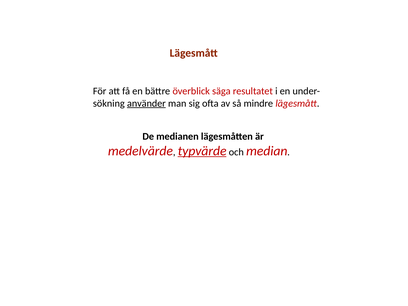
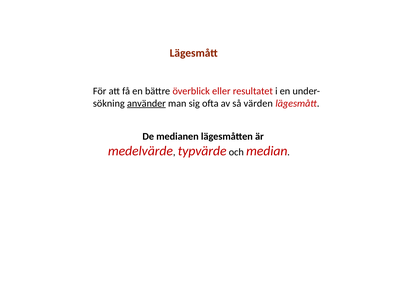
säga: säga -> eller (221, 91)
mindre: mindre -> värden (258, 103)
typvärde underline: present -> none (202, 151)
